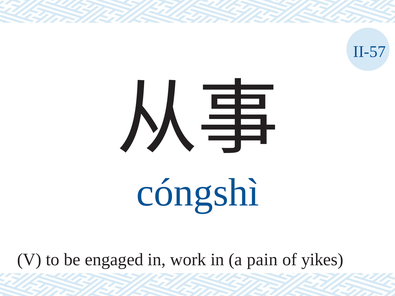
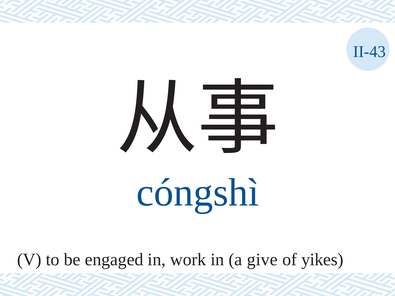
II-57: II-57 -> II-43 (369, 52)
pain: pain -> give (262, 260)
